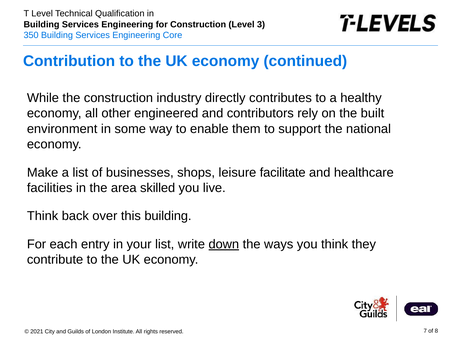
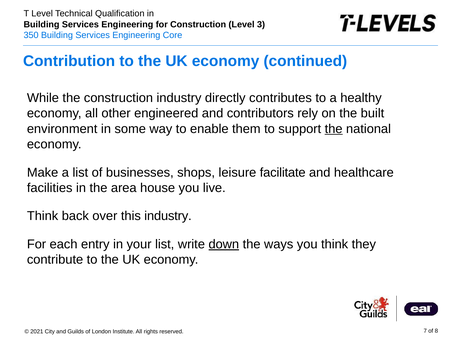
the underline: none -> present (334, 129)
skilled: skilled -> house (158, 188)
this building: building -> industry (168, 216)
